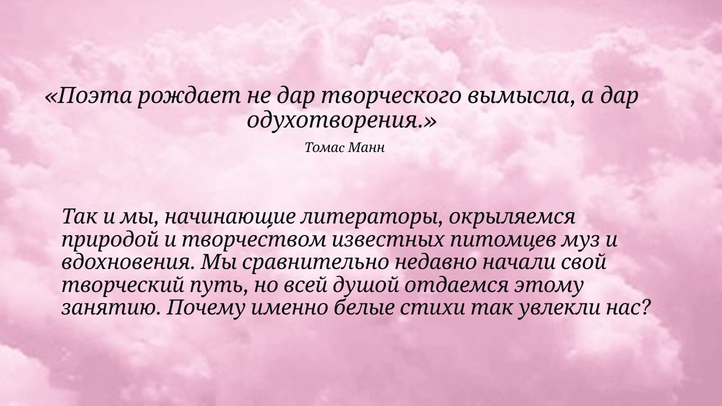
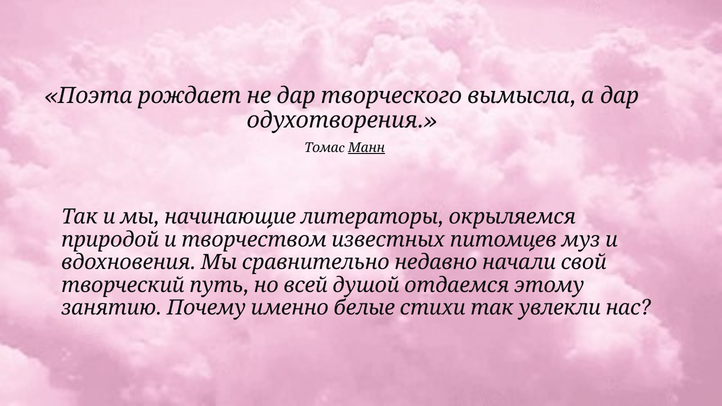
Манн underline: none -> present (366, 148)
